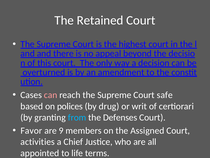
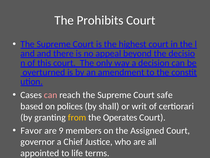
Retained: Retained -> Prohibits (100, 20)
drug: drug -> shall (109, 106)
from colour: light blue -> yellow (77, 117)
Defenses: Defenses -> Operates (120, 117)
activities: activities -> governor (38, 141)
